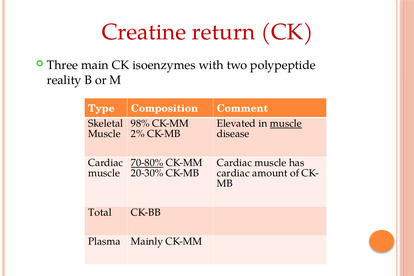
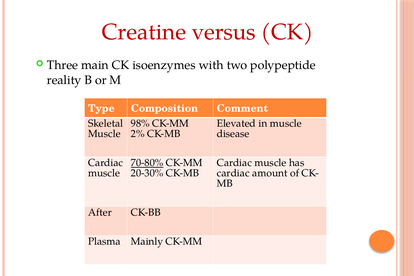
return: return -> versus (224, 32)
muscle underline: present -> none (286, 124)
Total: Total -> After (100, 212)
